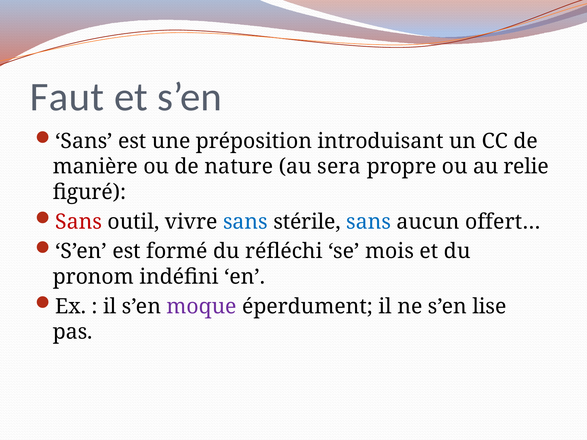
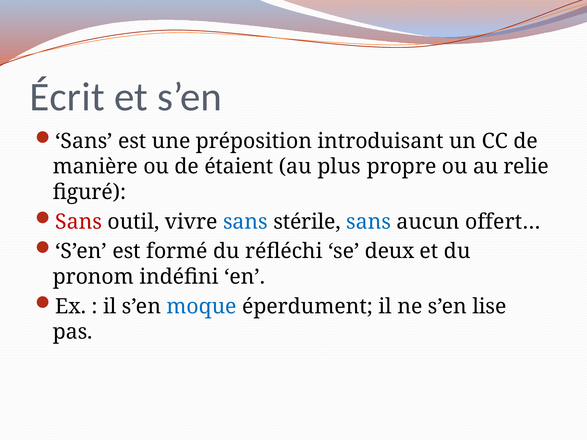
Faut: Faut -> Écrit (67, 97)
nature: nature -> étaient (239, 167)
sera: sera -> plus (339, 167)
mois: mois -> deux (390, 251)
moque colour: purple -> blue (202, 307)
